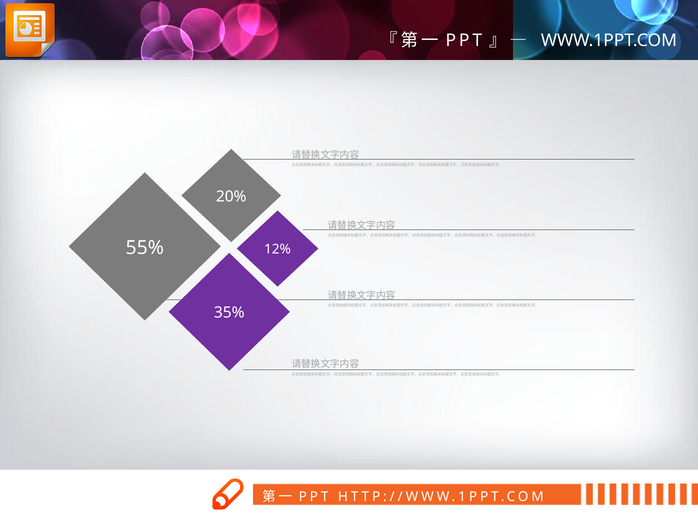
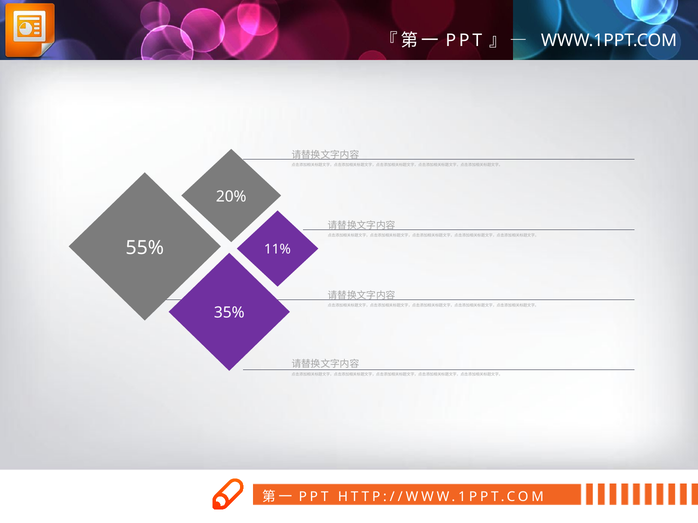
12%: 12% -> 11% (277, 250)
